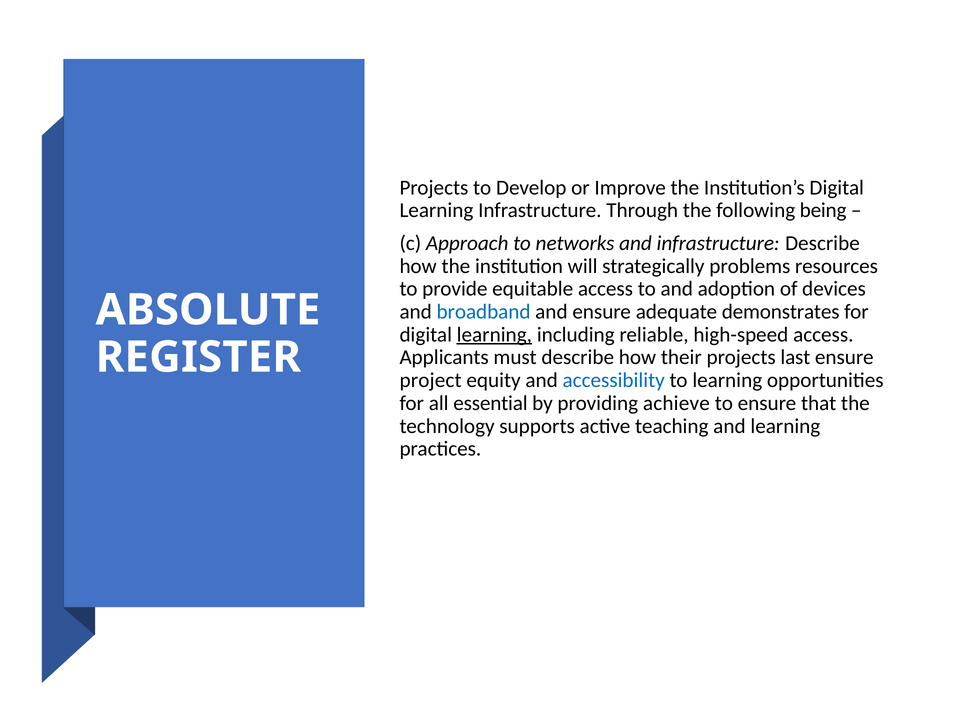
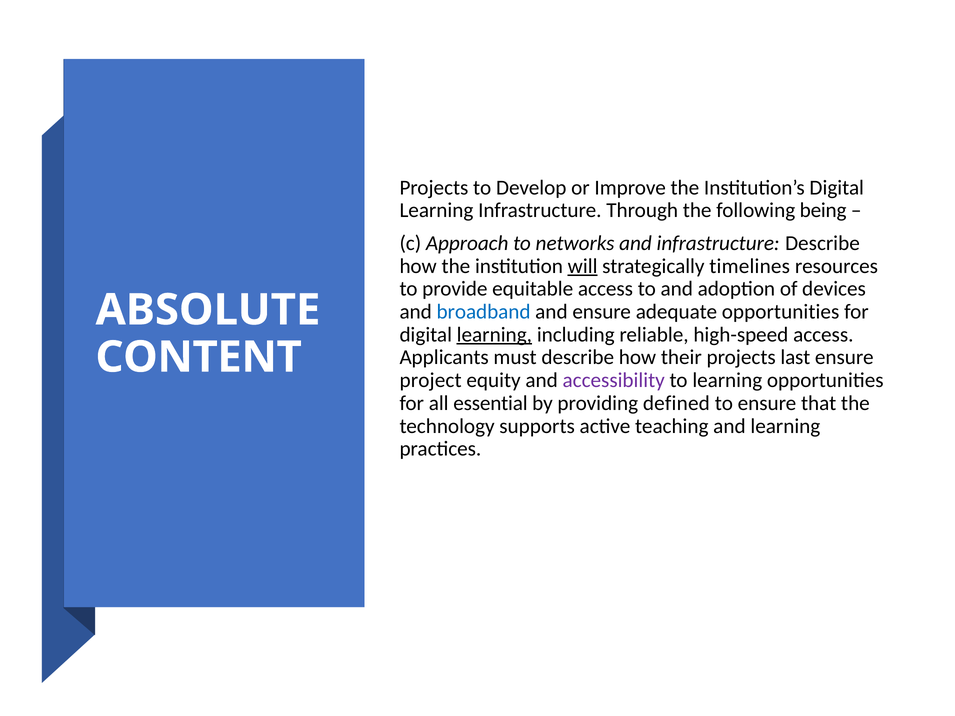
will underline: none -> present (583, 266)
problems: problems -> timelines (750, 266)
adequate demonstrates: demonstrates -> opportunities (781, 312)
REGISTER: REGISTER -> CONTENT (199, 357)
accessibility colour: blue -> purple (614, 380)
achieve: achieve -> defined (676, 403)
